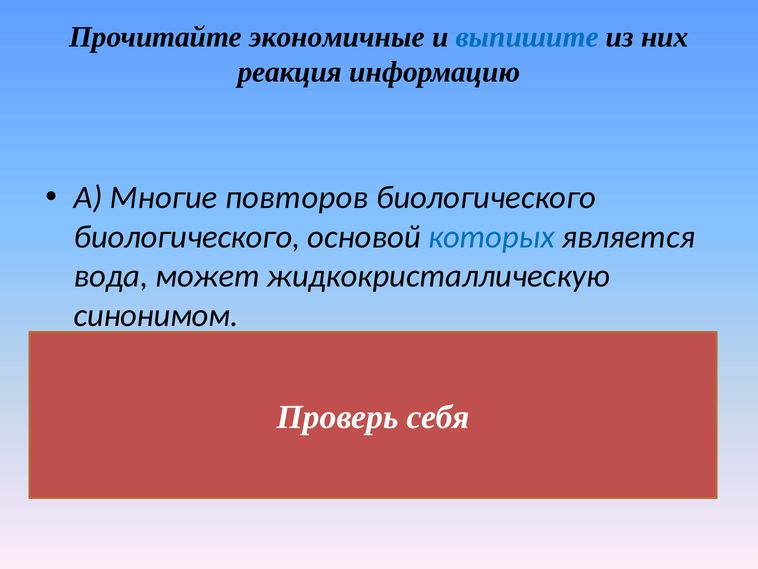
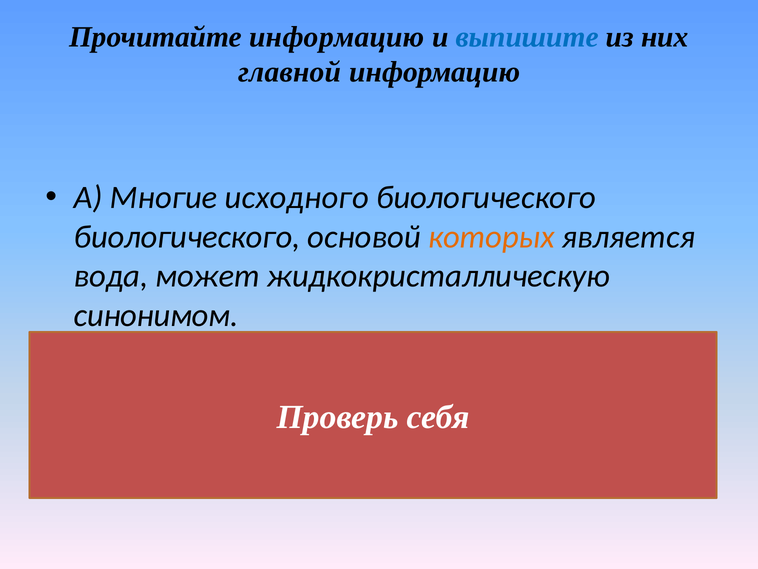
Прочитайте экономичные: экономичные -> информацию (337, 37)
реакция: реакция -> главной (290, 72)
повторов: повторов -> исходного (297, 197)
которых colour: blue -> orange (491, 237)
